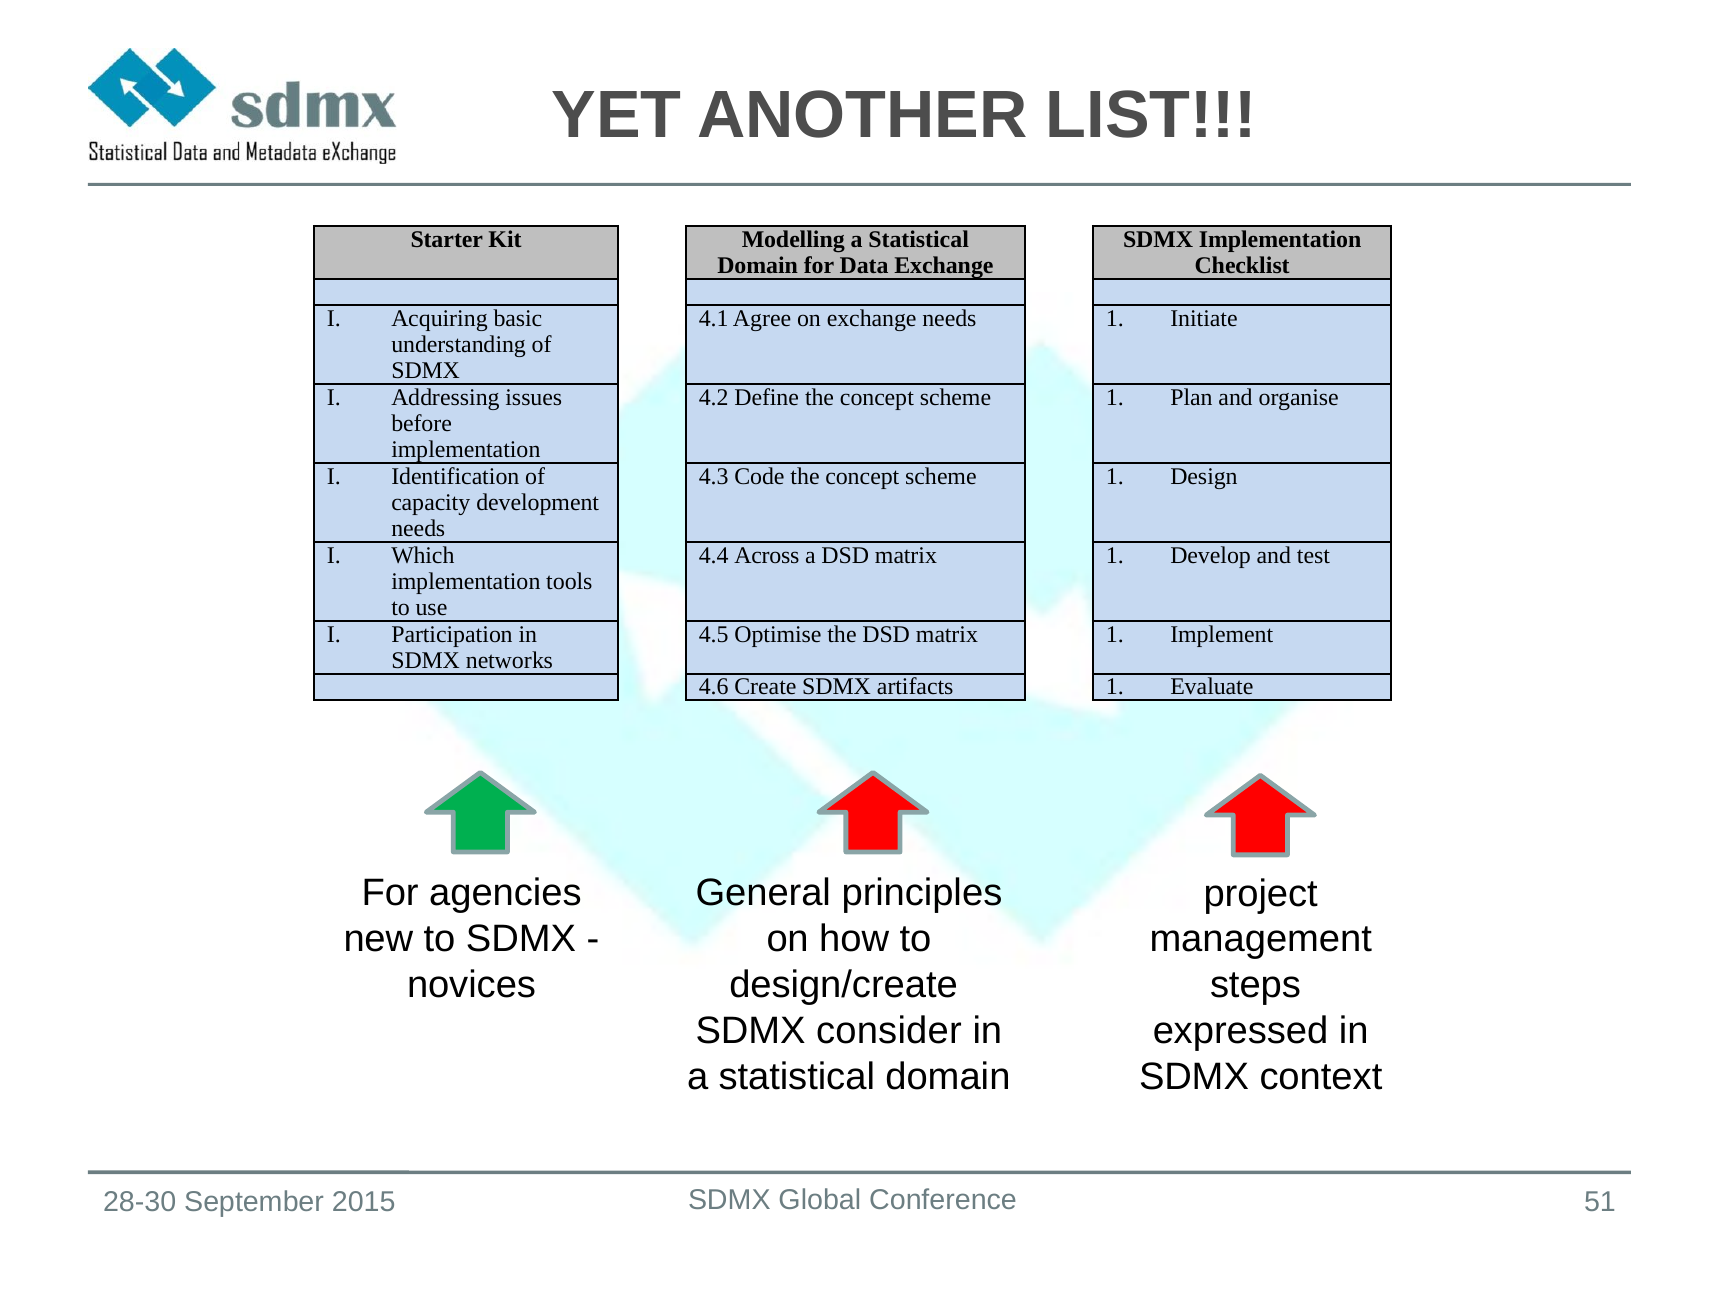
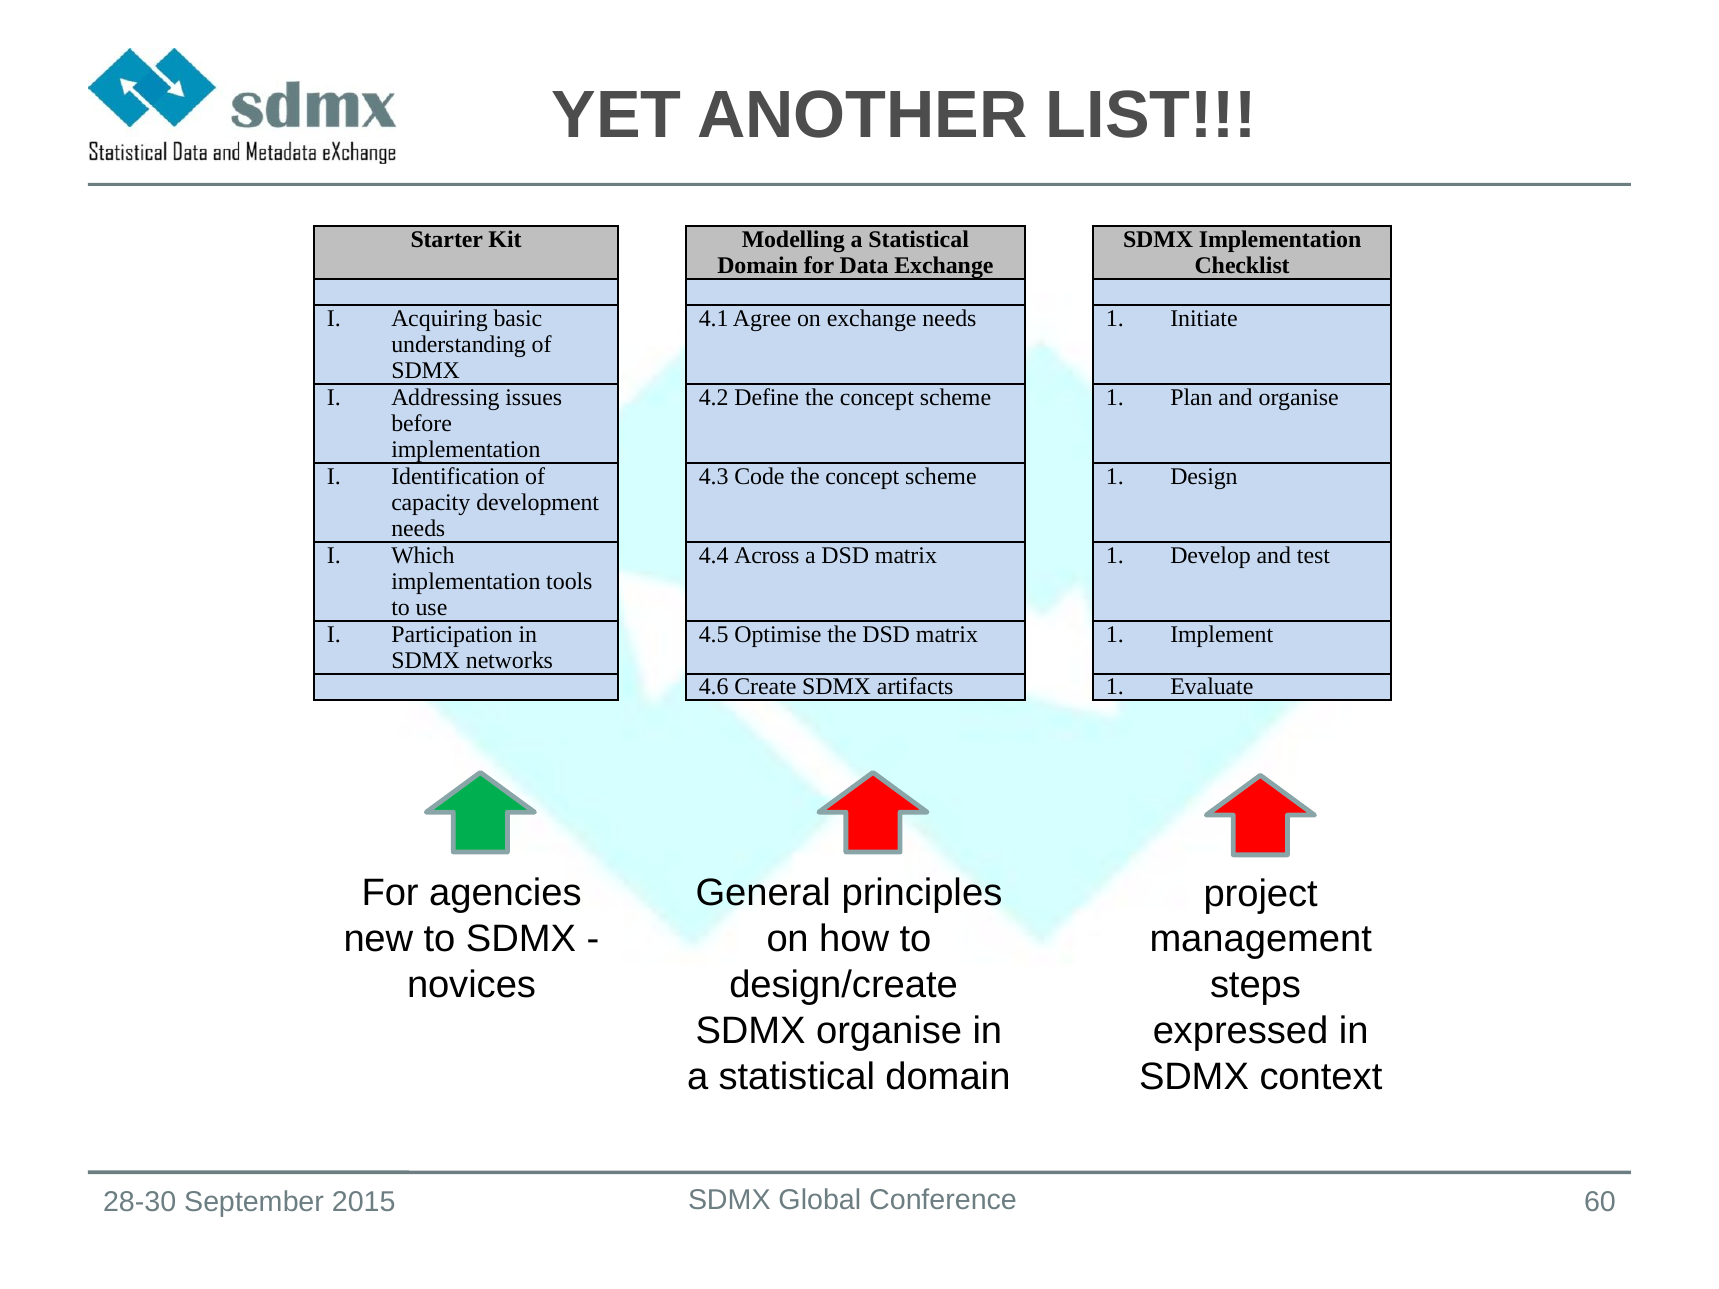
SDMX consider: consider -> organise (889, 1031)
51: 51 -> 60 (1600, 1202)
